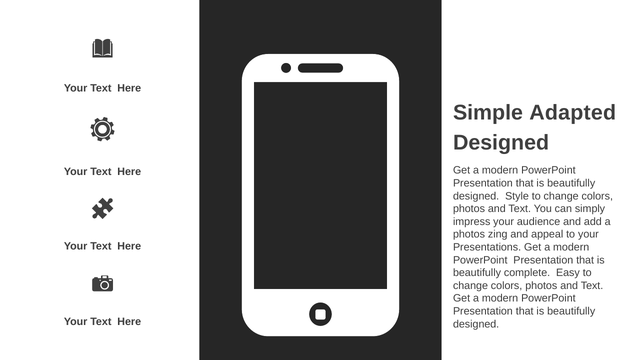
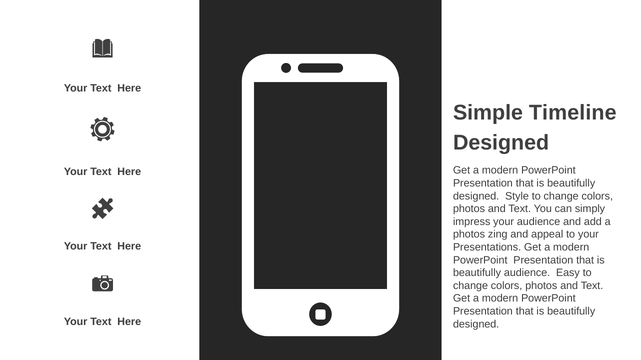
Adapted: Adapted -> Timeline (573, 113)
beautifully complete: complete -> audience (527, 273)
